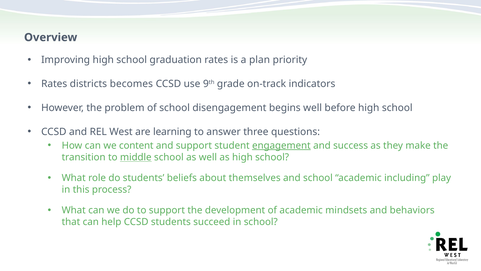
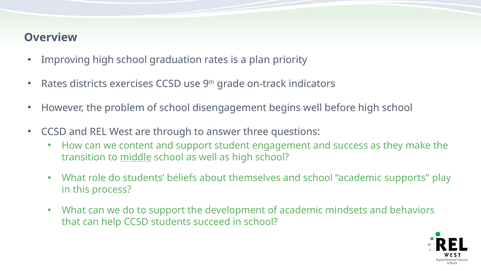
becomes: becomes -> exercises (131, 84)
learning: learning -> through (172, 132)
engagement underline: present -> none (281, 145)
including: including -> supports (407, 178)
